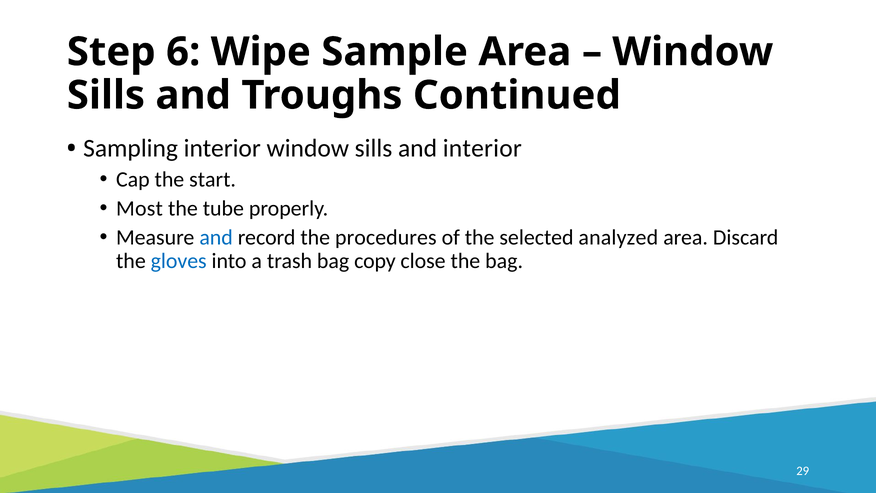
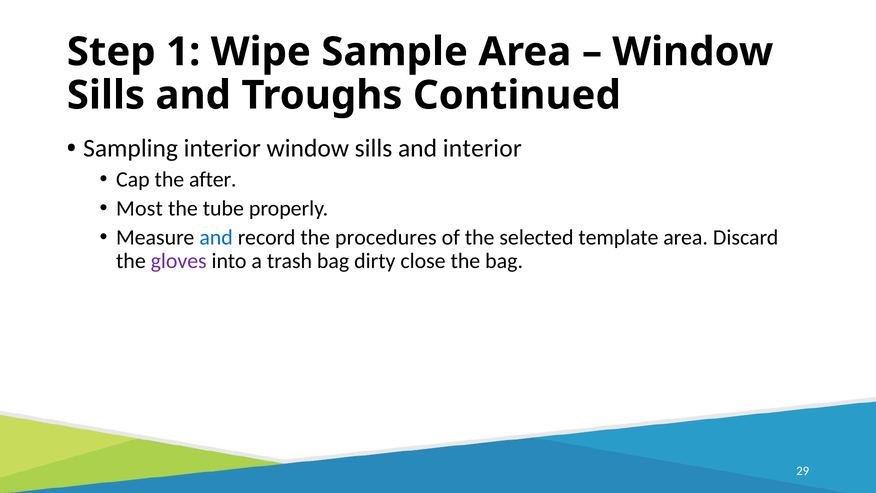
6: 6 -> 1 (183, 52)
start: start -> after (213, 179)
analyzed: analyzed -> template (618, 237)
gloves colour: blue -> purple (179, 261)
copy: copy -> dirty (375, 261)
